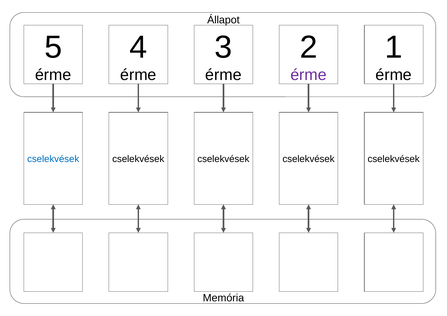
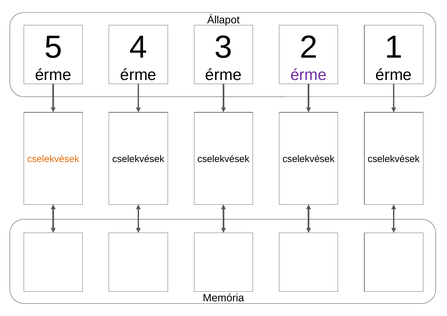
cselekvések colour: blue -> orange (53, 159)
